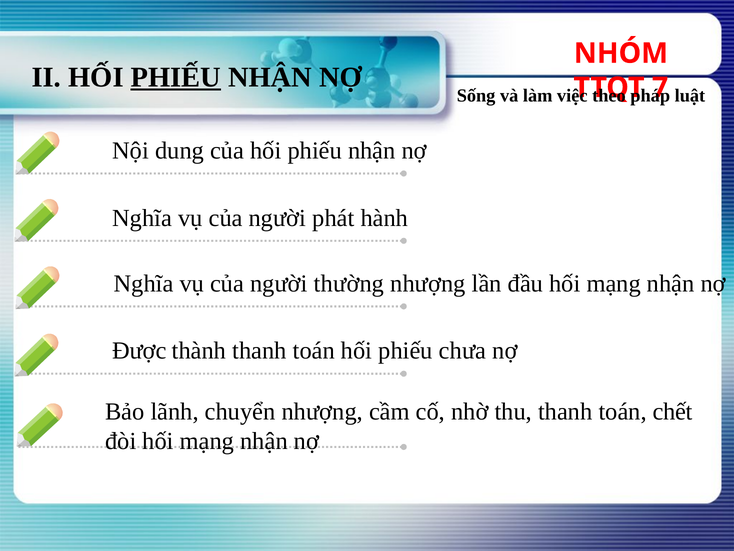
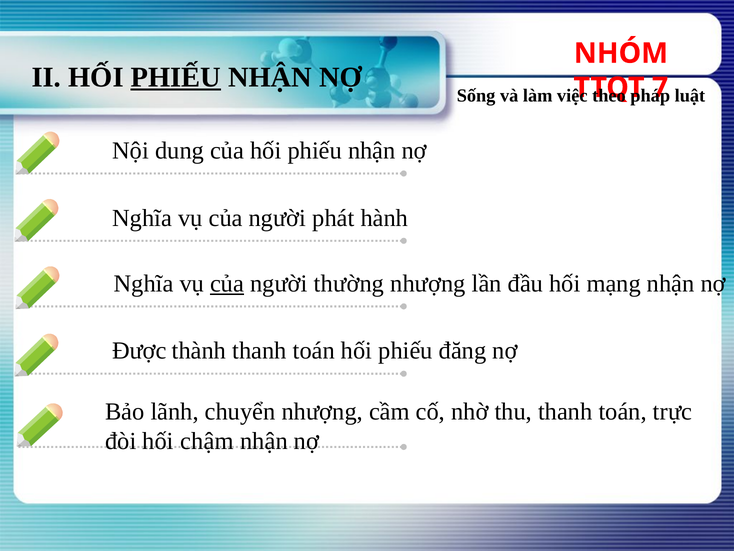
của underline: none -> present (227, 283)
chưa: chưa -> đăng (463, 351)
chết: chết -> trực (673, 411)
đòi hối mạng: mạng -> chậm (207, 441)
